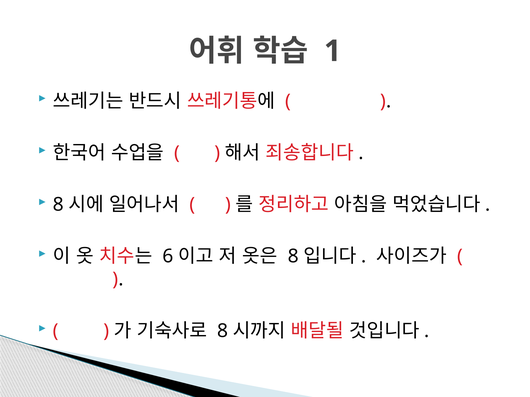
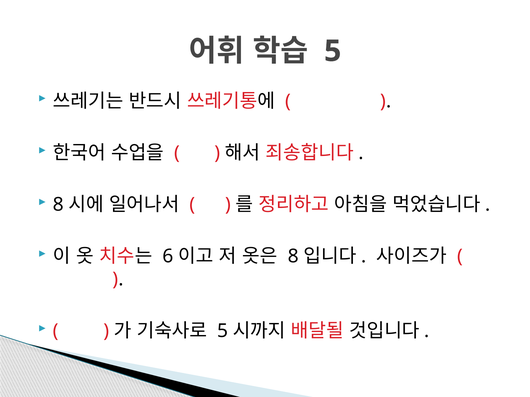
1: 1 -> 5 (333, 51)
8: 8 -> 5 (223, 331)
